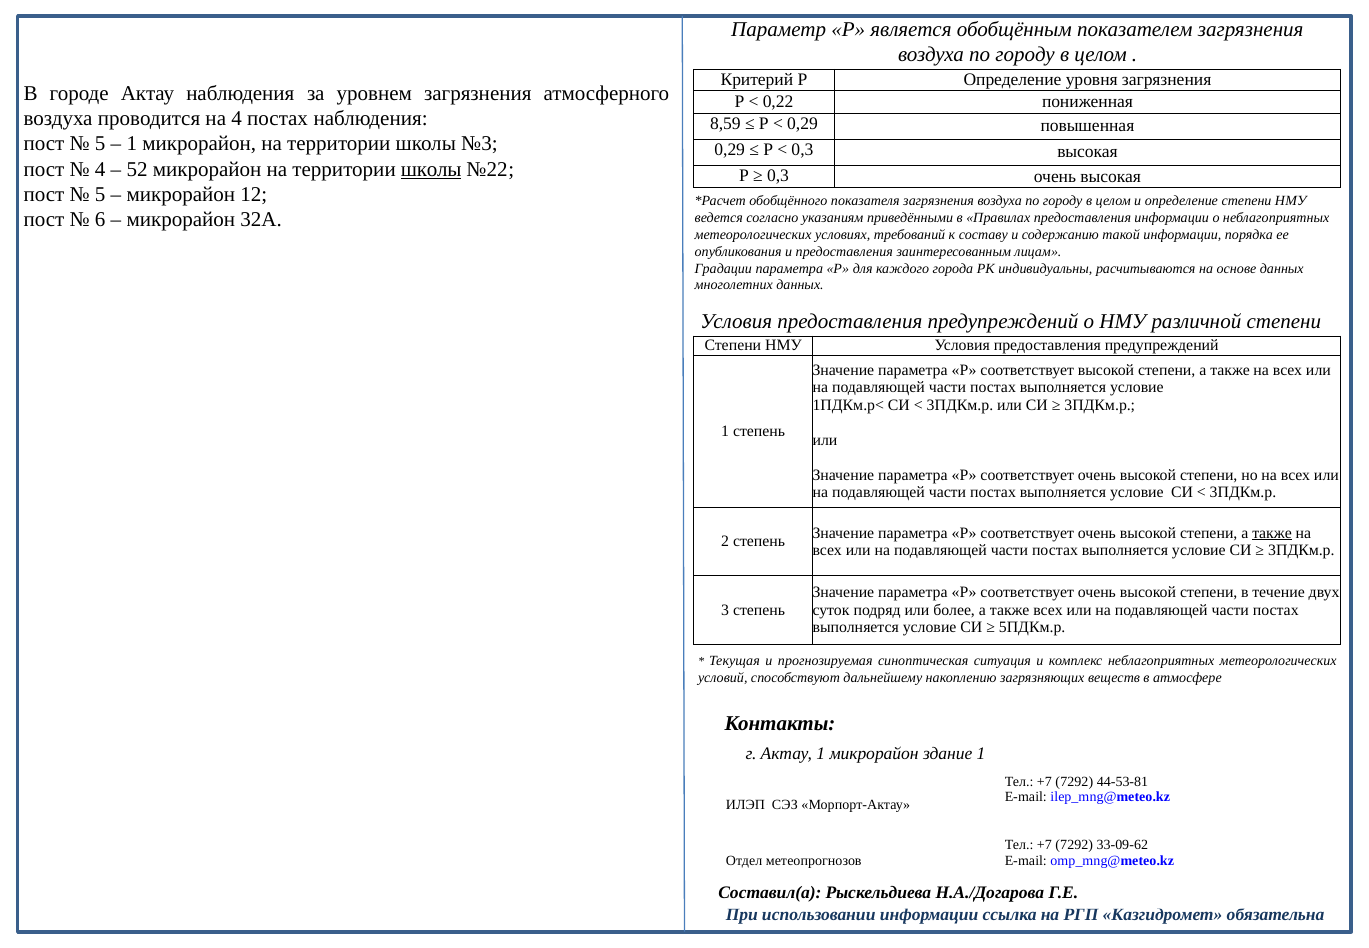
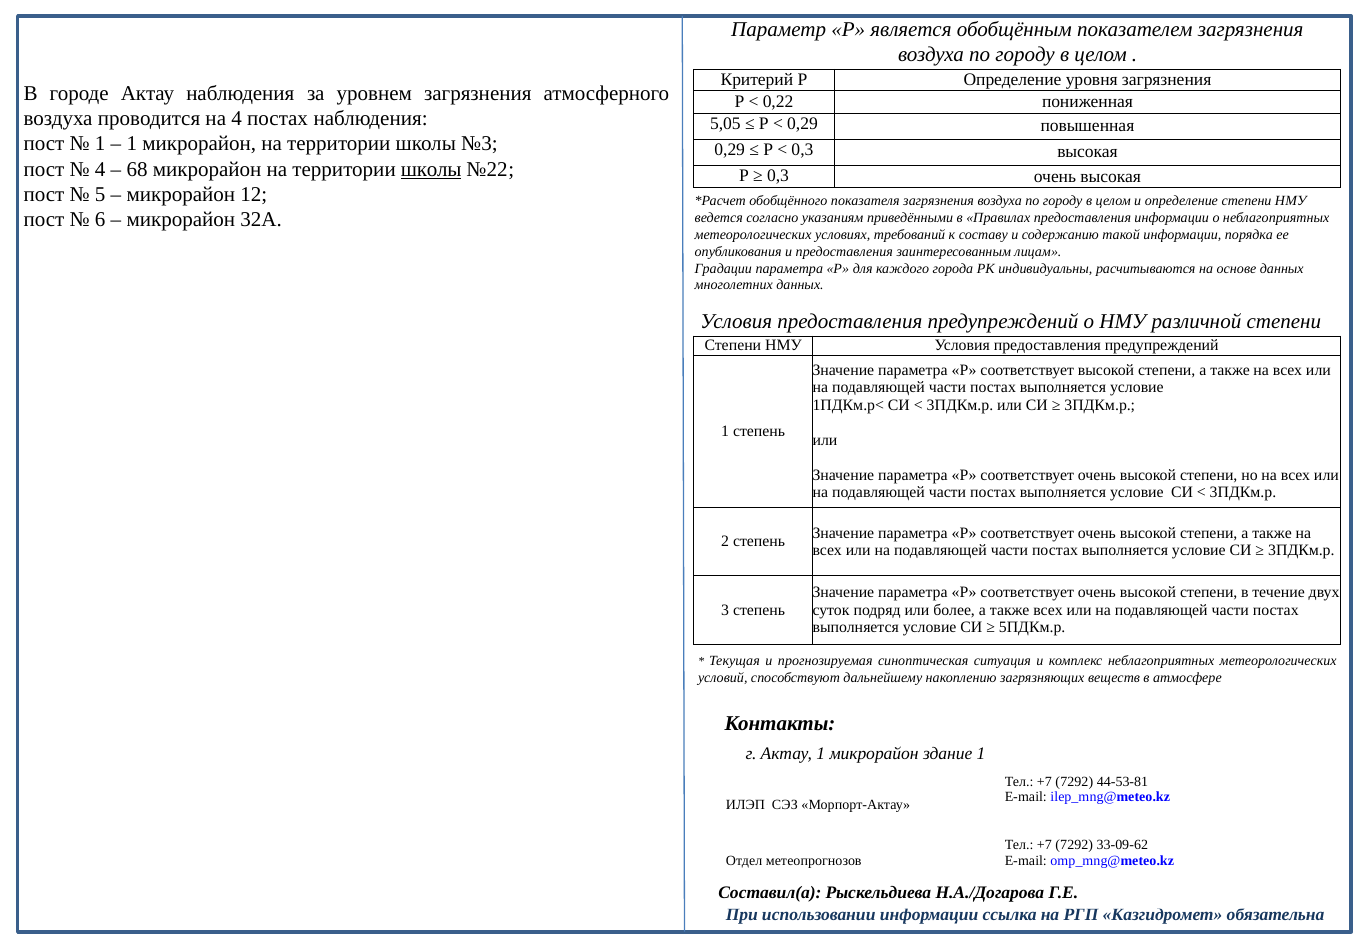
8,59: 8,59 -> 5,05 (725, 124)
5: 5 -> 1 (100, 144)
52: 52 -> 68 (137, 169)
также underline: present -> none (1272, 533)
